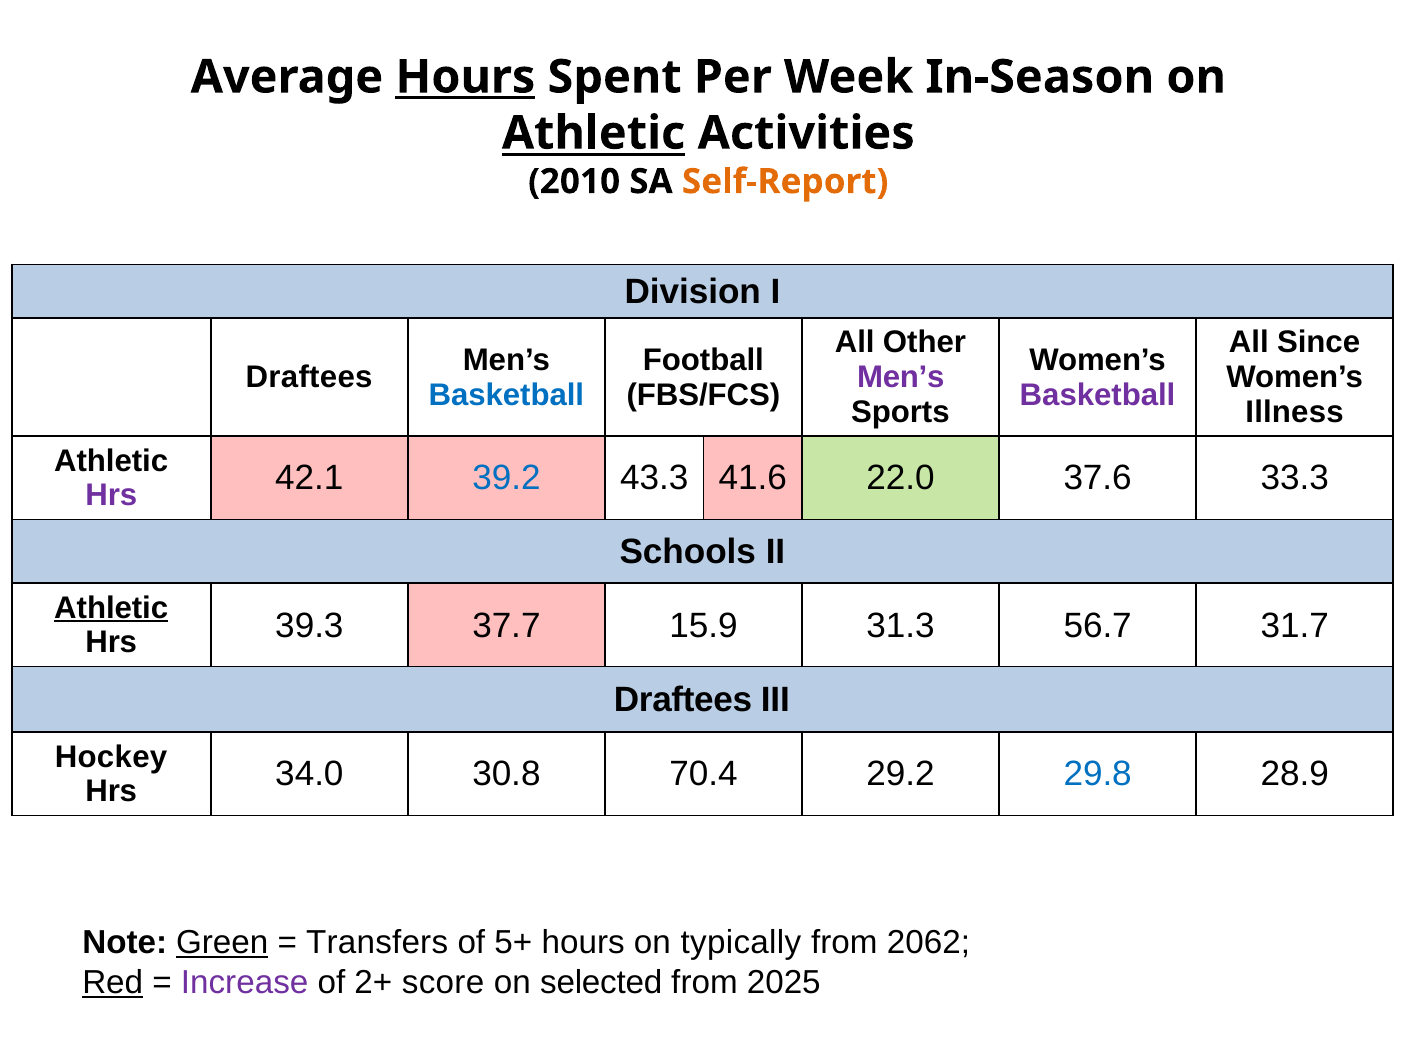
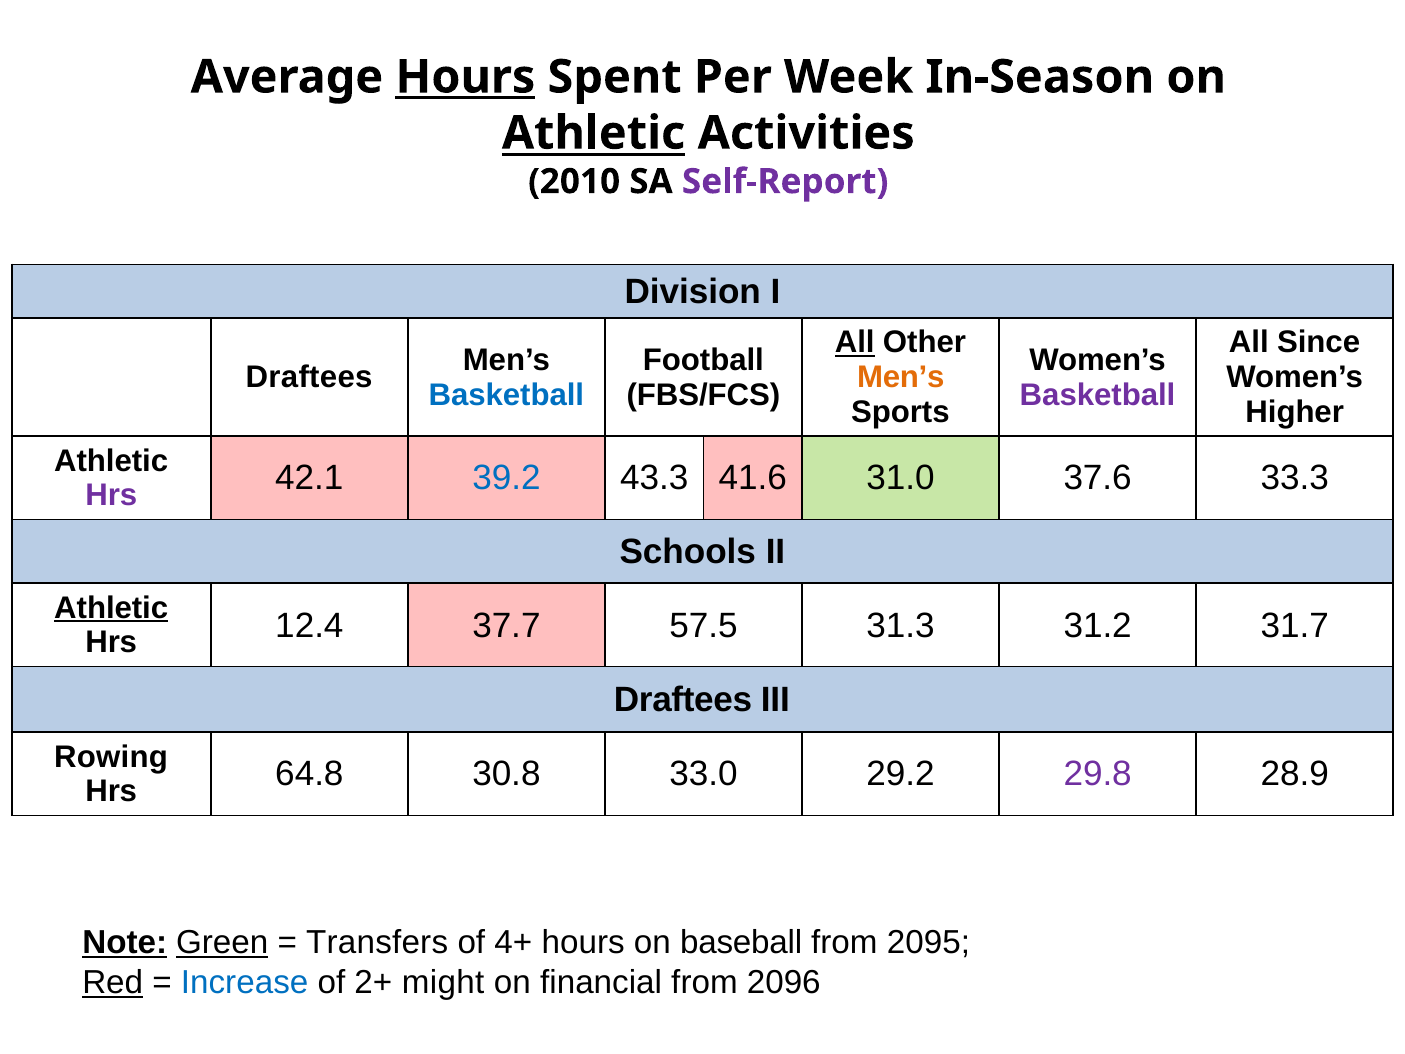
Self-Report colour: orange -> purple (785, 182)
All underline: none -> present (855, 343)
Men’s colour: purple -> orange (901, 377)
Illness: Illness -> Higher (1295, 412)
22.0: 22.0 -> 31.0 (901, 478)
39.3: 39.3 -> 12.4 (309, 625)
15.9: 15.9 -> 57.5 (703, 625)
56.7: 56.7 -> 31.2 (1098, 625)
Hockey: Hockey -> Rowing (111, 757)
34.0: 34.0 -> 64.8 (309, 774)
70.4: 70.4 -> 33.0 (703, 774)
29.8 colour: blue -> purple (1098, 774)
Note underline: none -> present (125, 942)
5+: 5+ -> 4+ (513, 942)
typically: typically -> baseball (741, 942)
2062: 2062 -> 2095 (928, 942)
Increase colour: purple -> blue (245, 982)
score: score -> might (443, 982)
selected: selected -> financial (601, 982)
2025: 2025 -> 2096 (784, 982)
